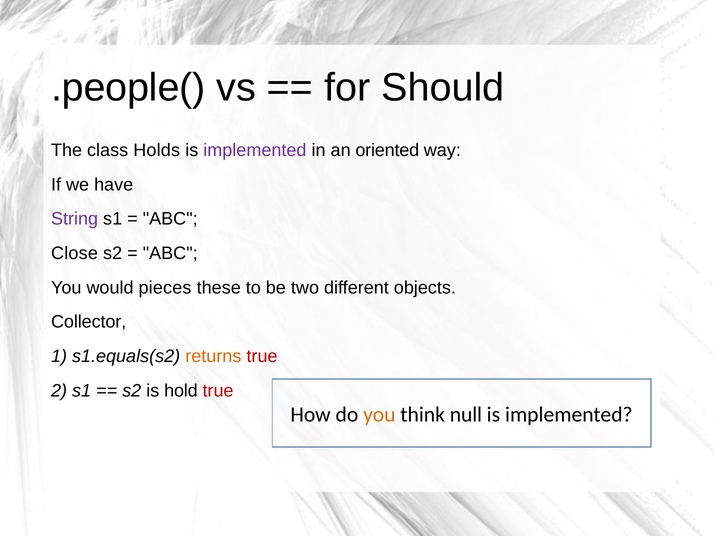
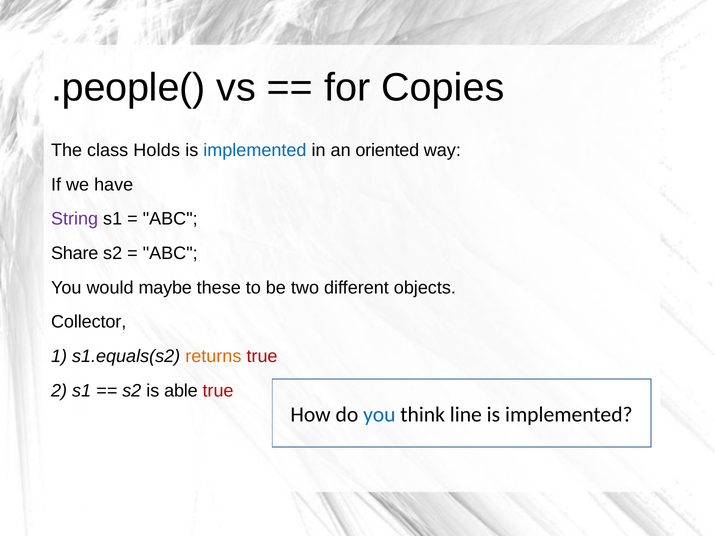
Should: Should -> Copies (443, 88)
implemented colour: purple -> blue (255, 150)
Close: Close -> Share (75, 253)
pieces: pieces -> maybe (165, 288)
hold: hold -> able (181, 391)
you colour: orange -> blue (379, 415)
null: null -> line (466, 415)
